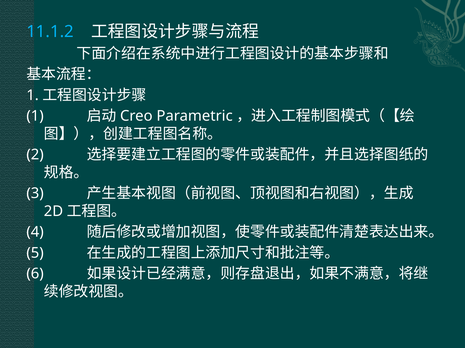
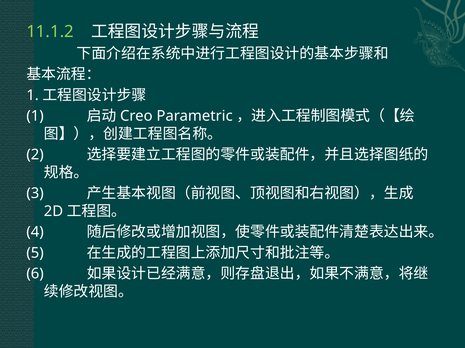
11.1.2 colour: light blue -> light green (50, 32)
